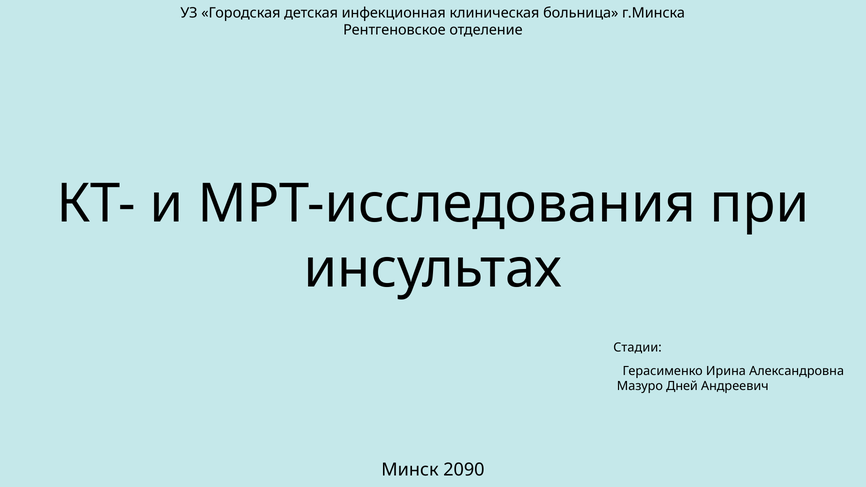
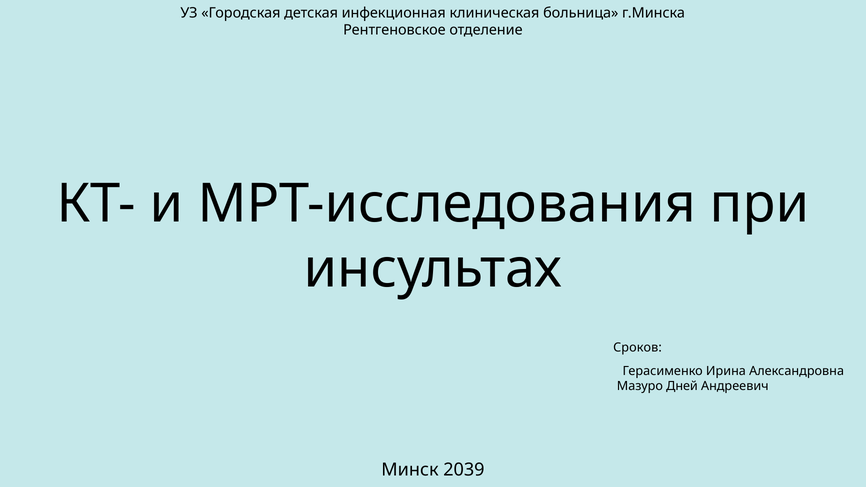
Стадии: Стадии -> Сроков (638, 348)
2090: 2090 -> 2039 (464, 470)
